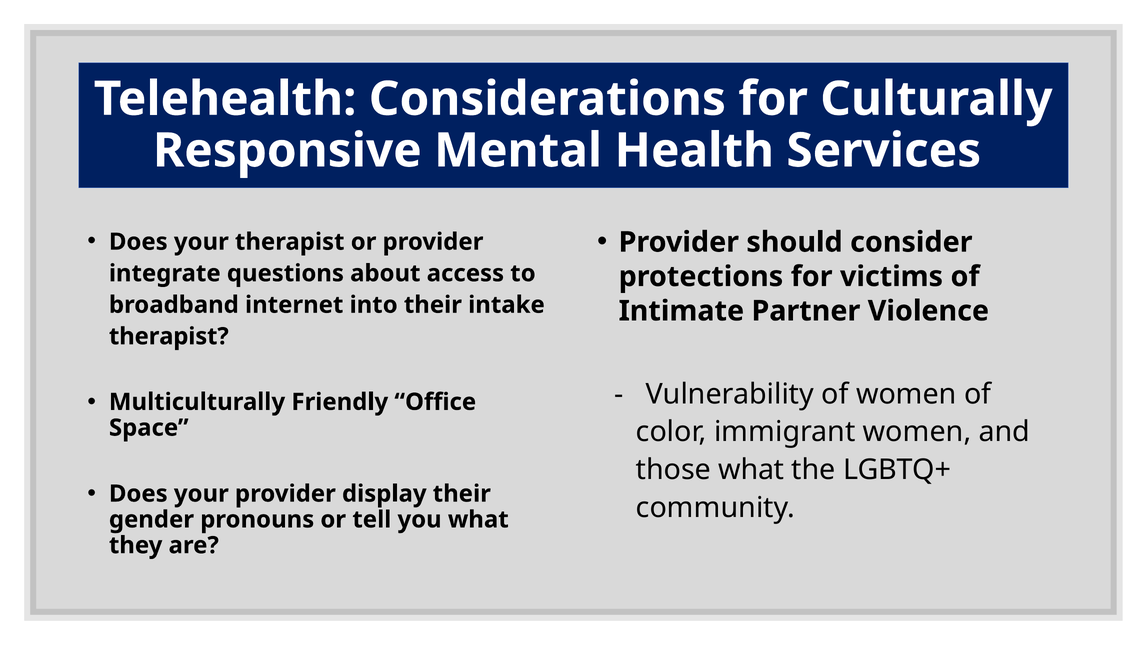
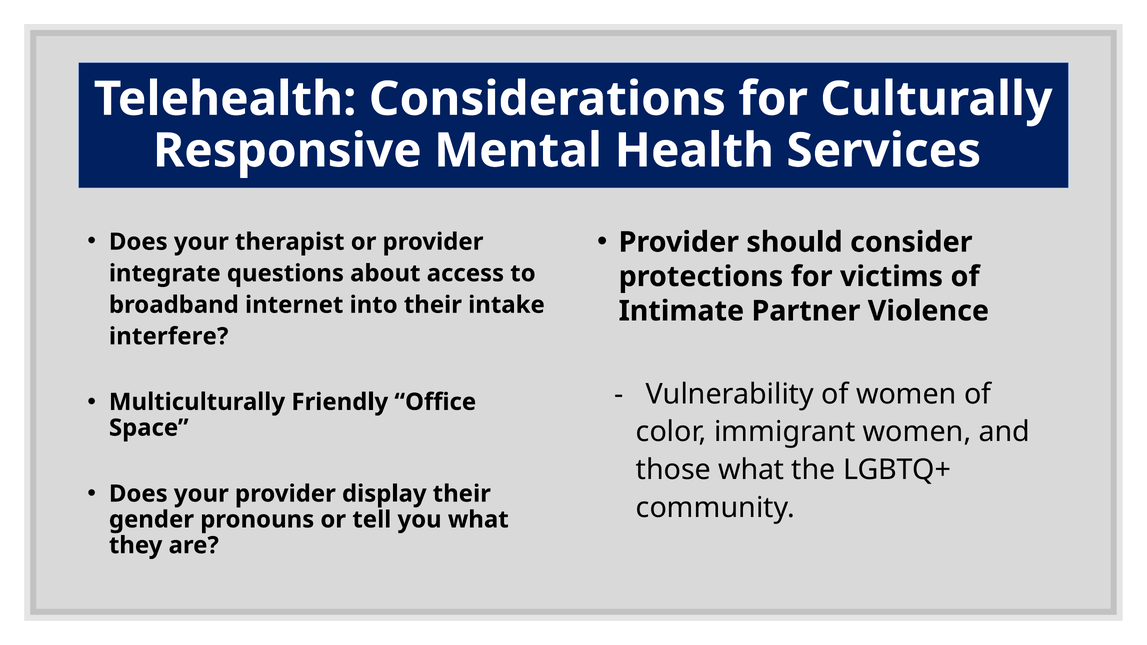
therapist: therapist -> interfere (169, 337)
